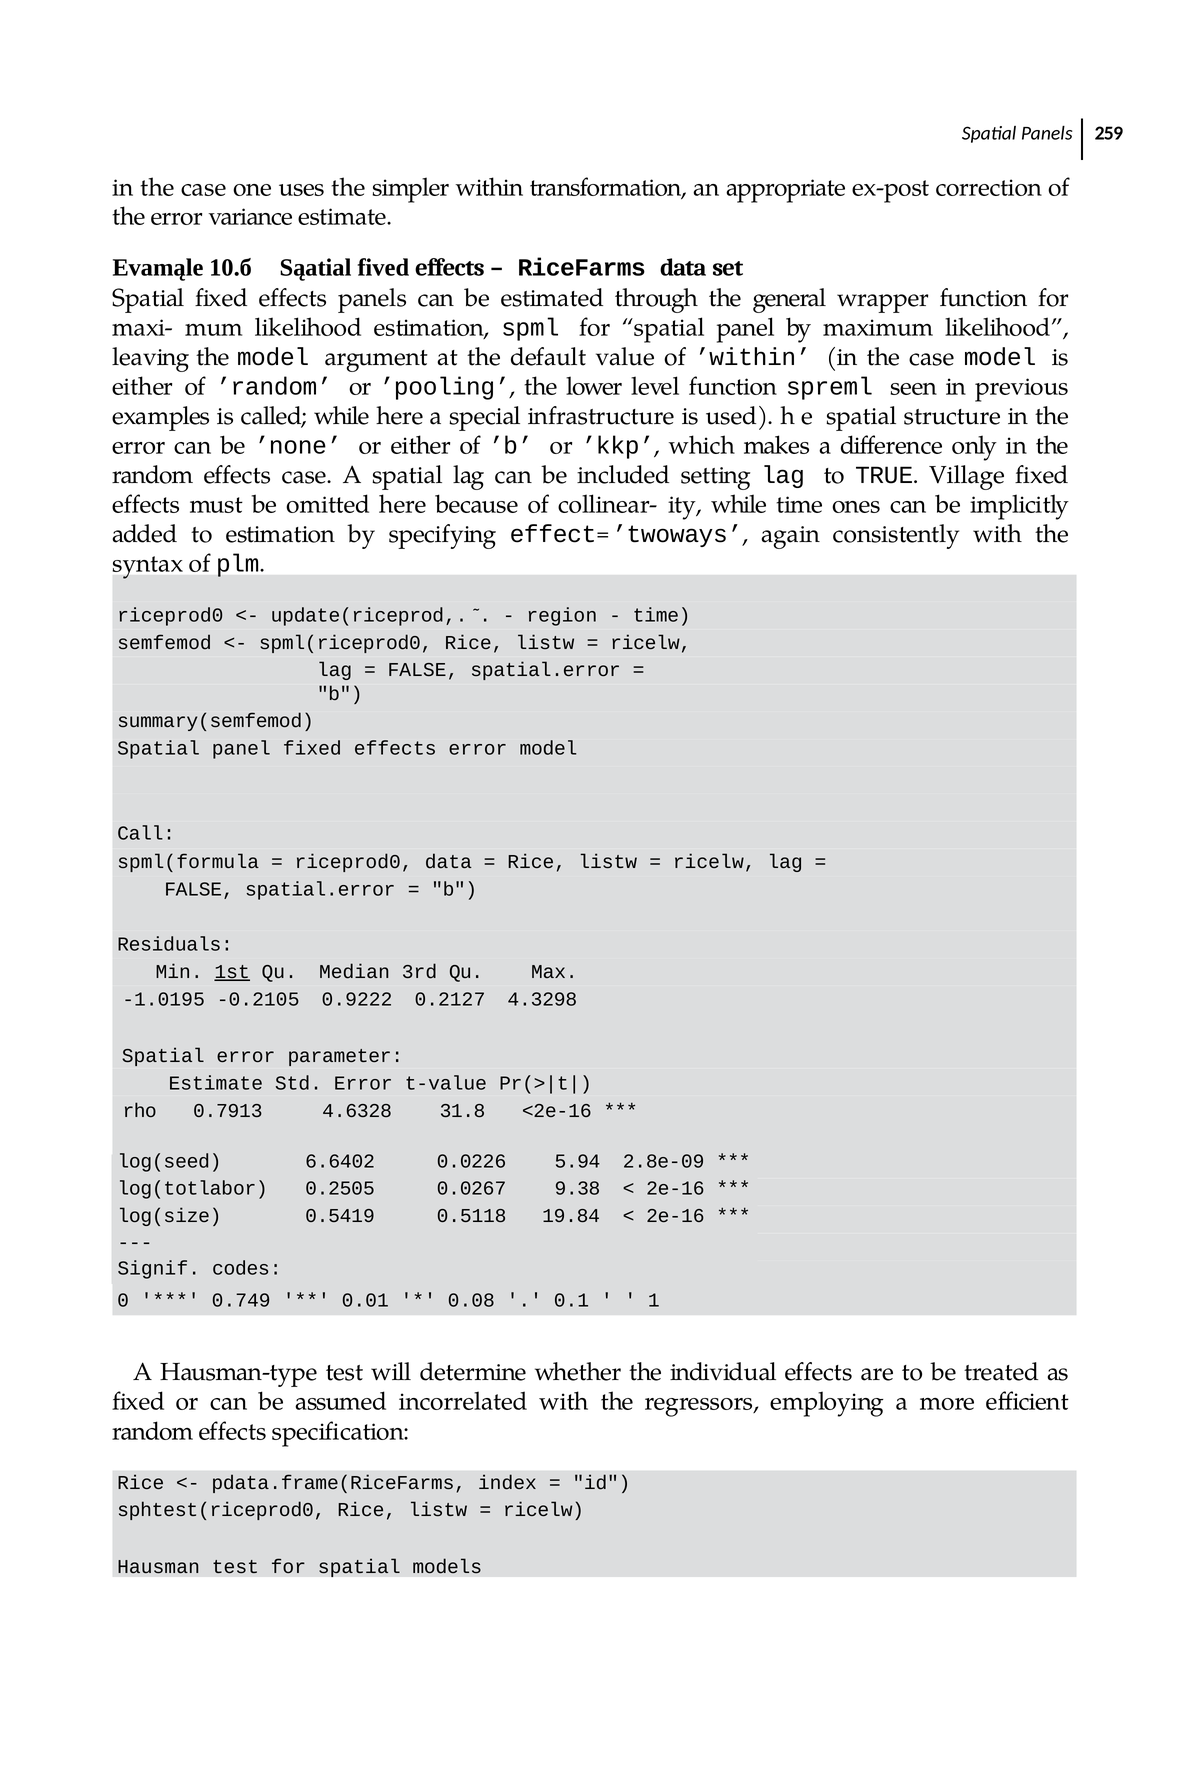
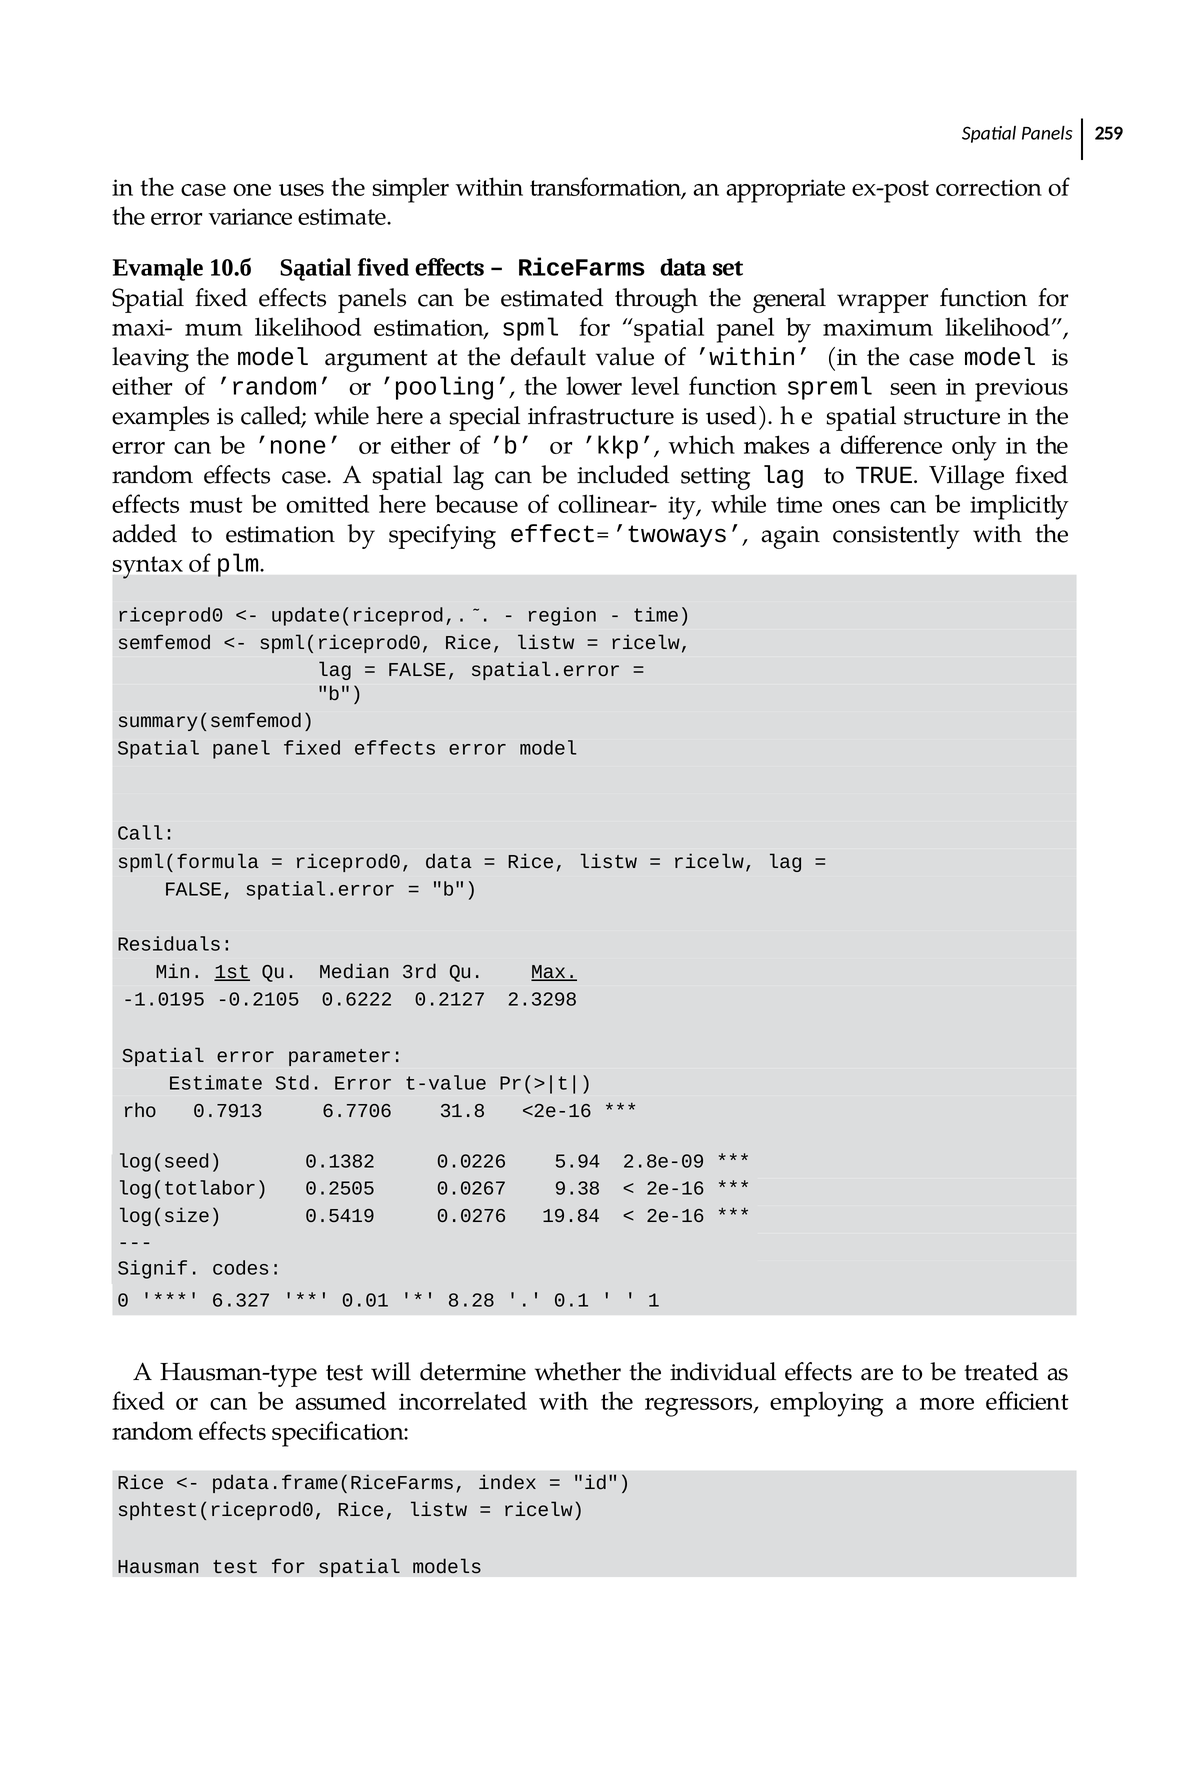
Max underline: none -> present (554, 972)
0.9222: 0.9222 -> 0.6222 (357, 999)
4.3298: 4.3298 -> 2.3298 (542, 999)
4.6328: 4.6328 -> 6.7706 (357, 1111)
6.6402: 6.6402 -> 0.1382 (340, 1161)
0.5118: 0.5118 -> 0.0276 (472, 1216)
0.749: 0.749 -> 6.327 (241, 1300)
0.08: 0.08 -> 8.28 (471, 1300)
